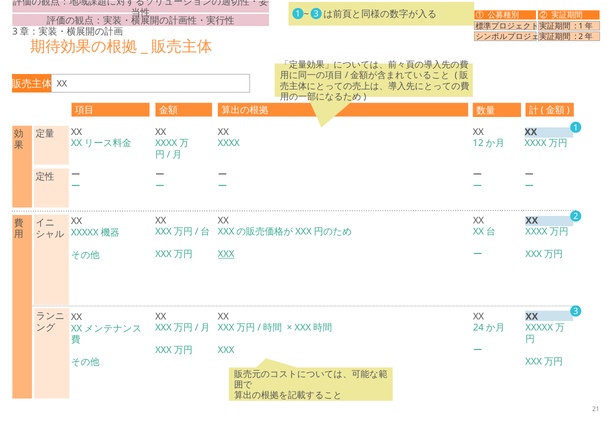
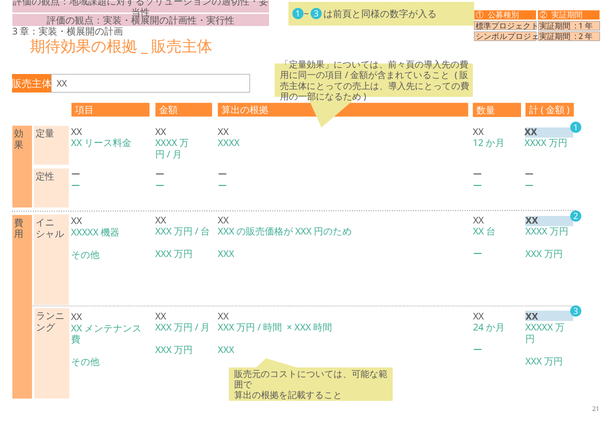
XXX underline: present -> none (226, 254)
